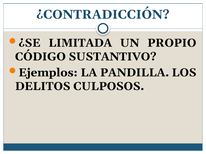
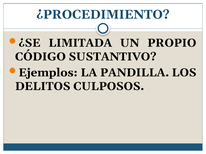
¿CONTRADICCIÓN: ¿CONTRADICCIÓN -> ¿PROCEDIMIENTO (103, 15)
